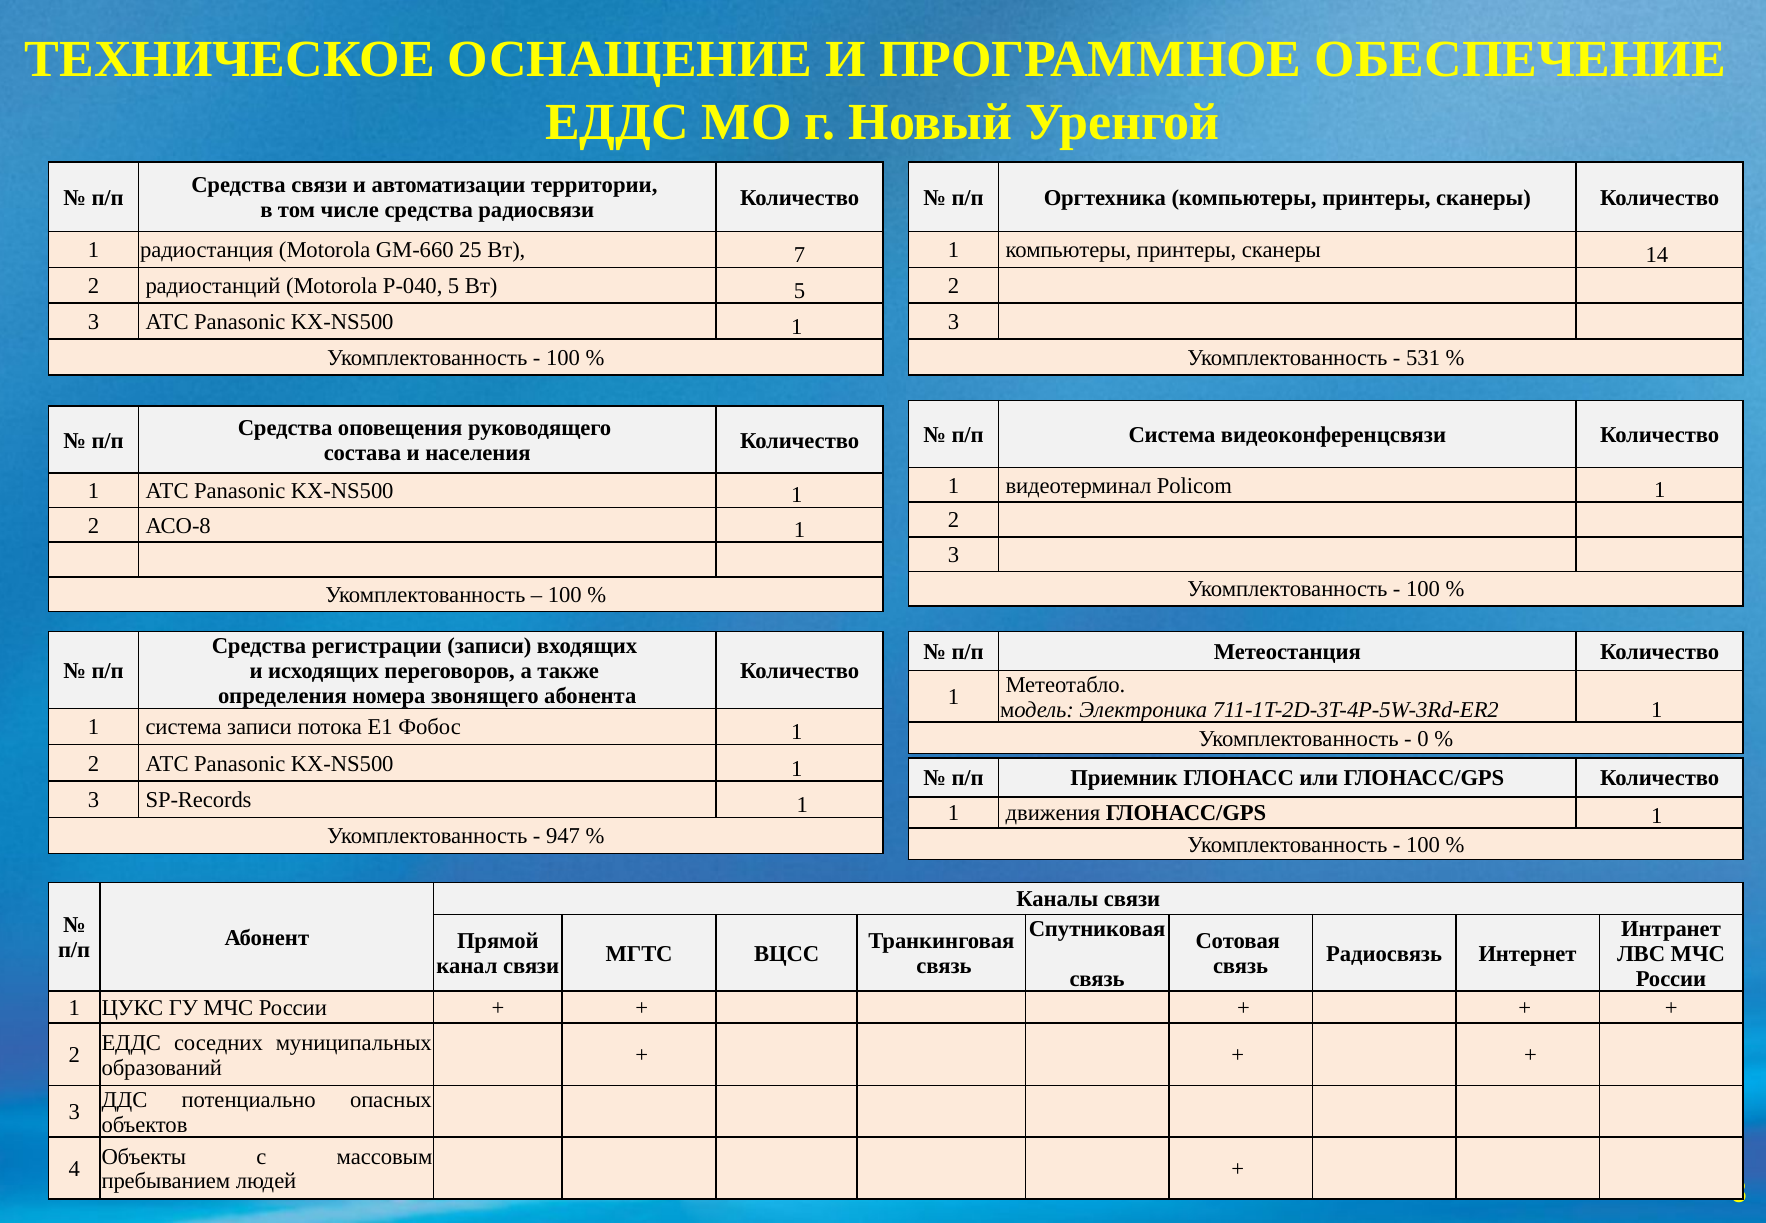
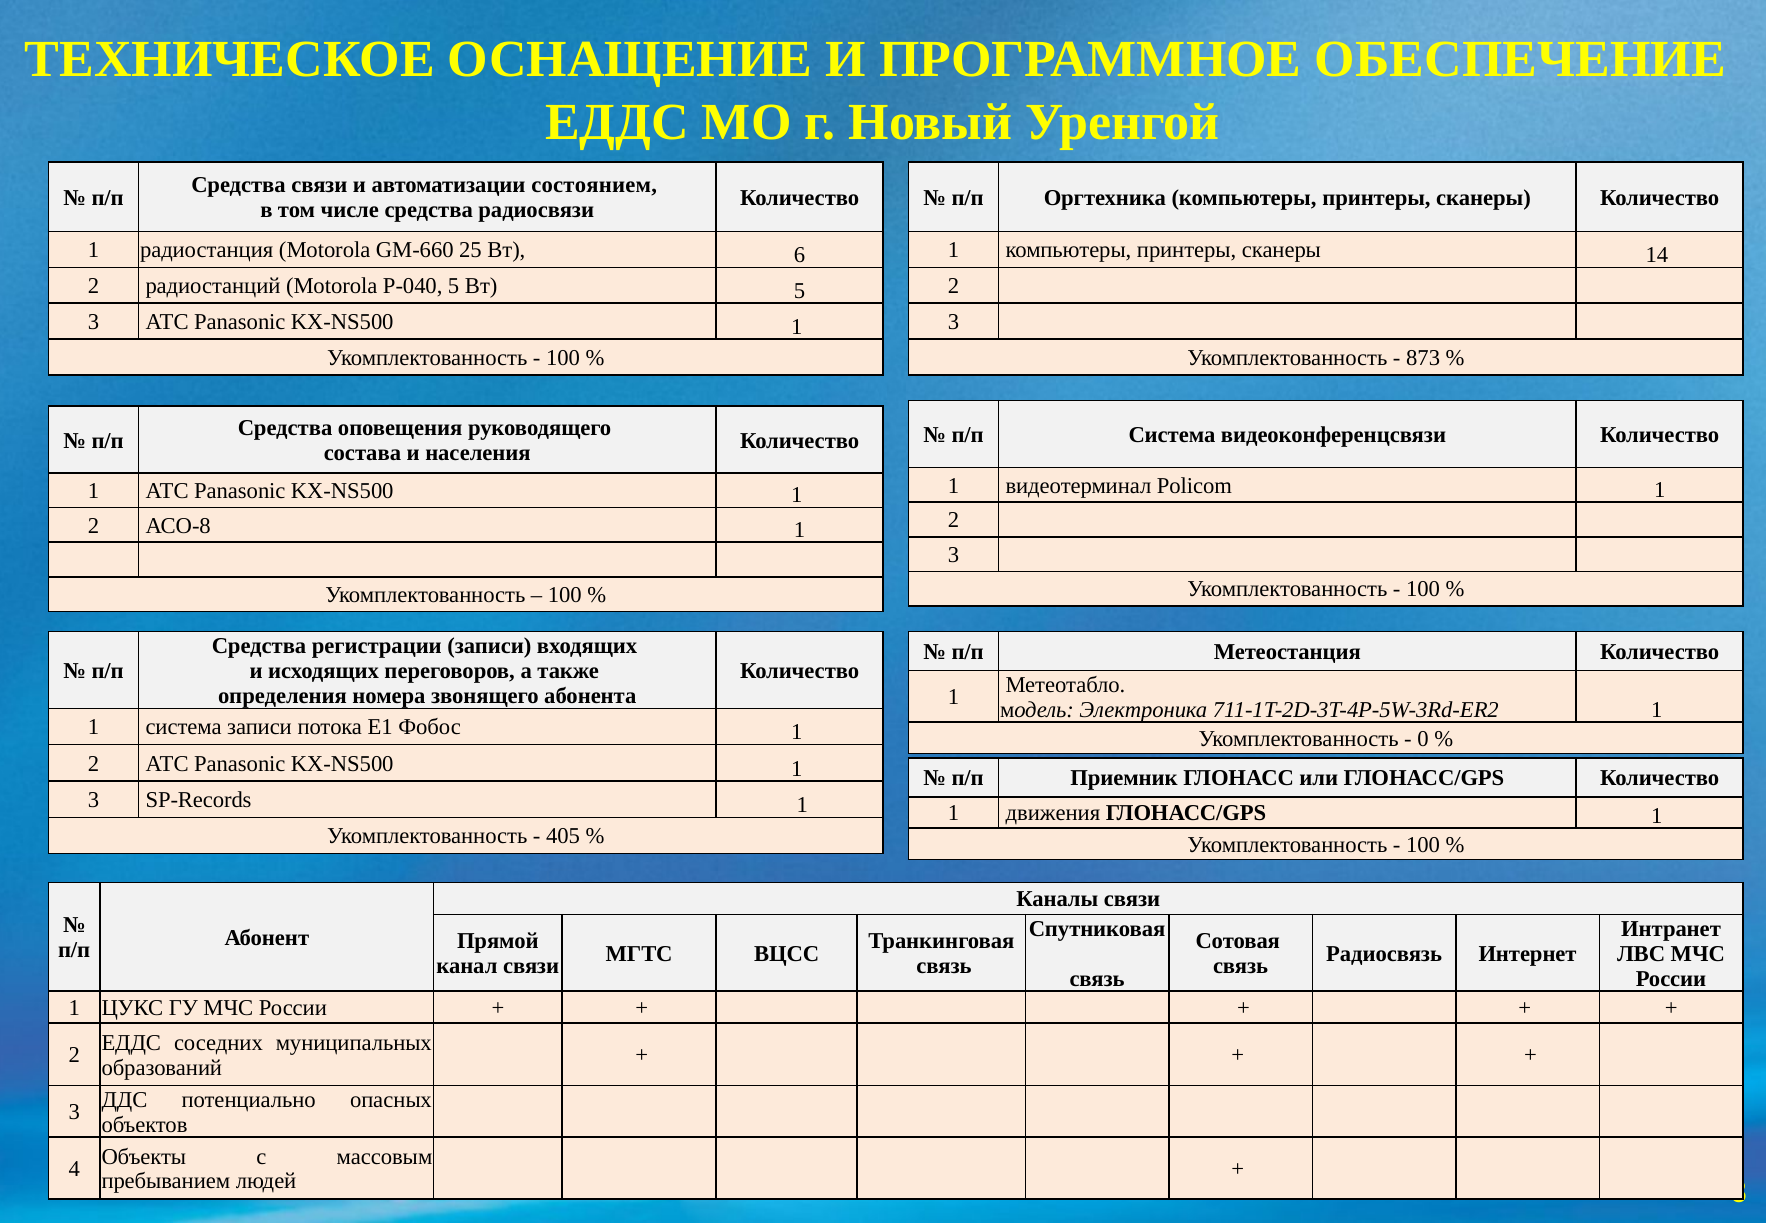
территории: территории -> состоянием (594, 185)
7: 7 -> 6 (800, 255)
531: 531 -> 873 (1423, 358)
947: 947 -> 405 (563, 836)
